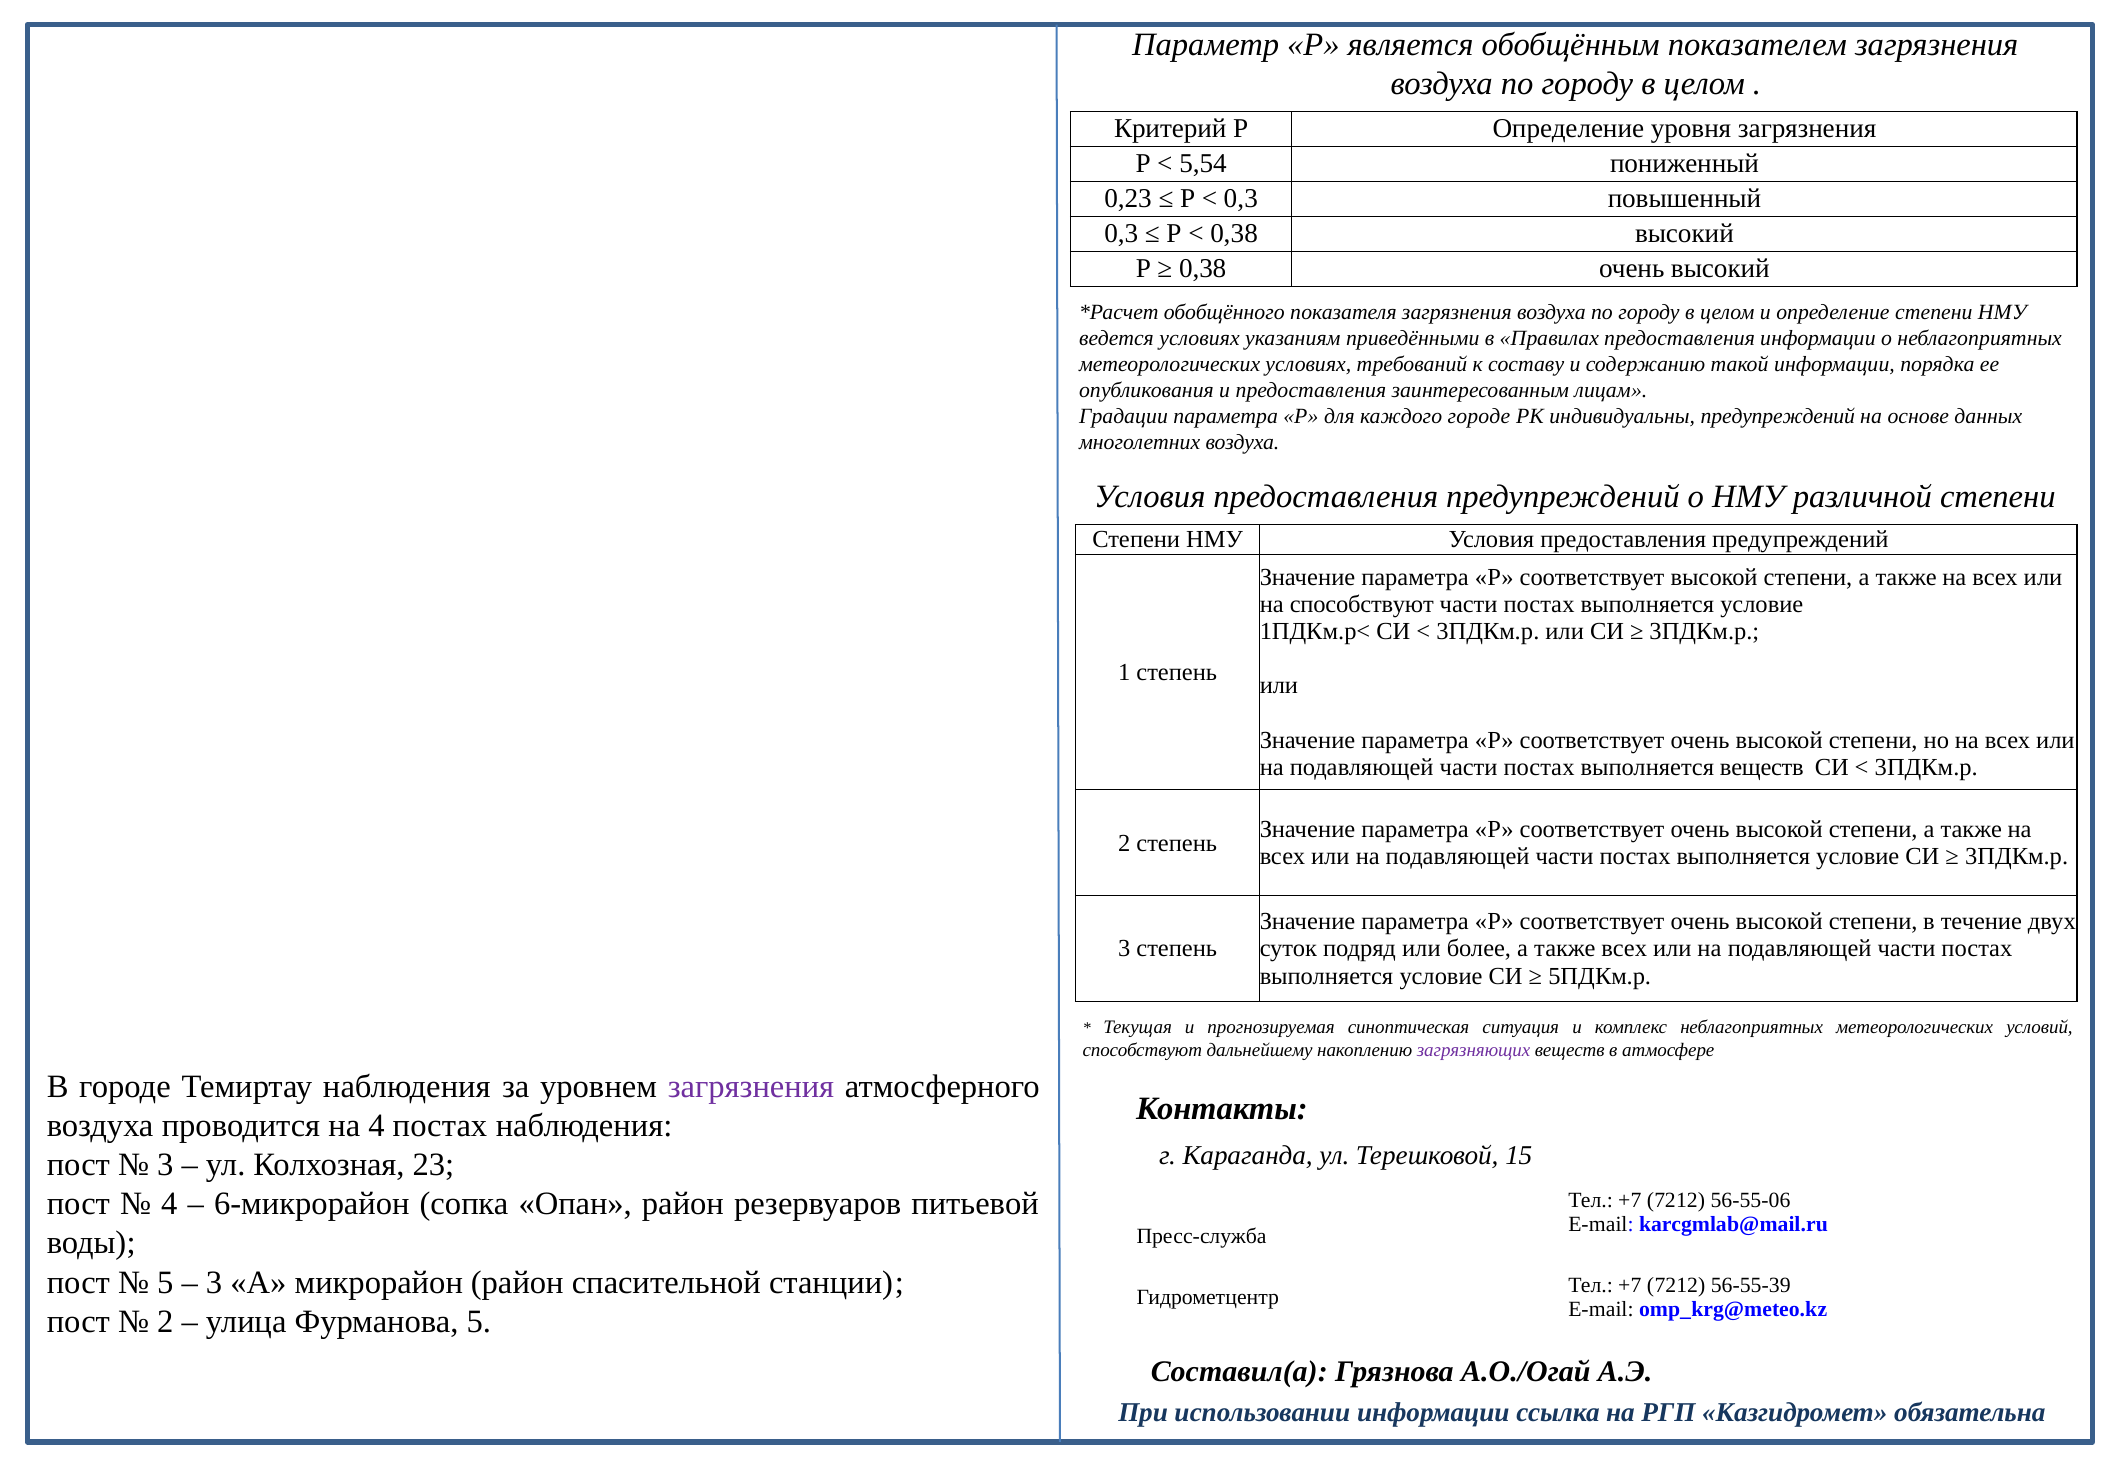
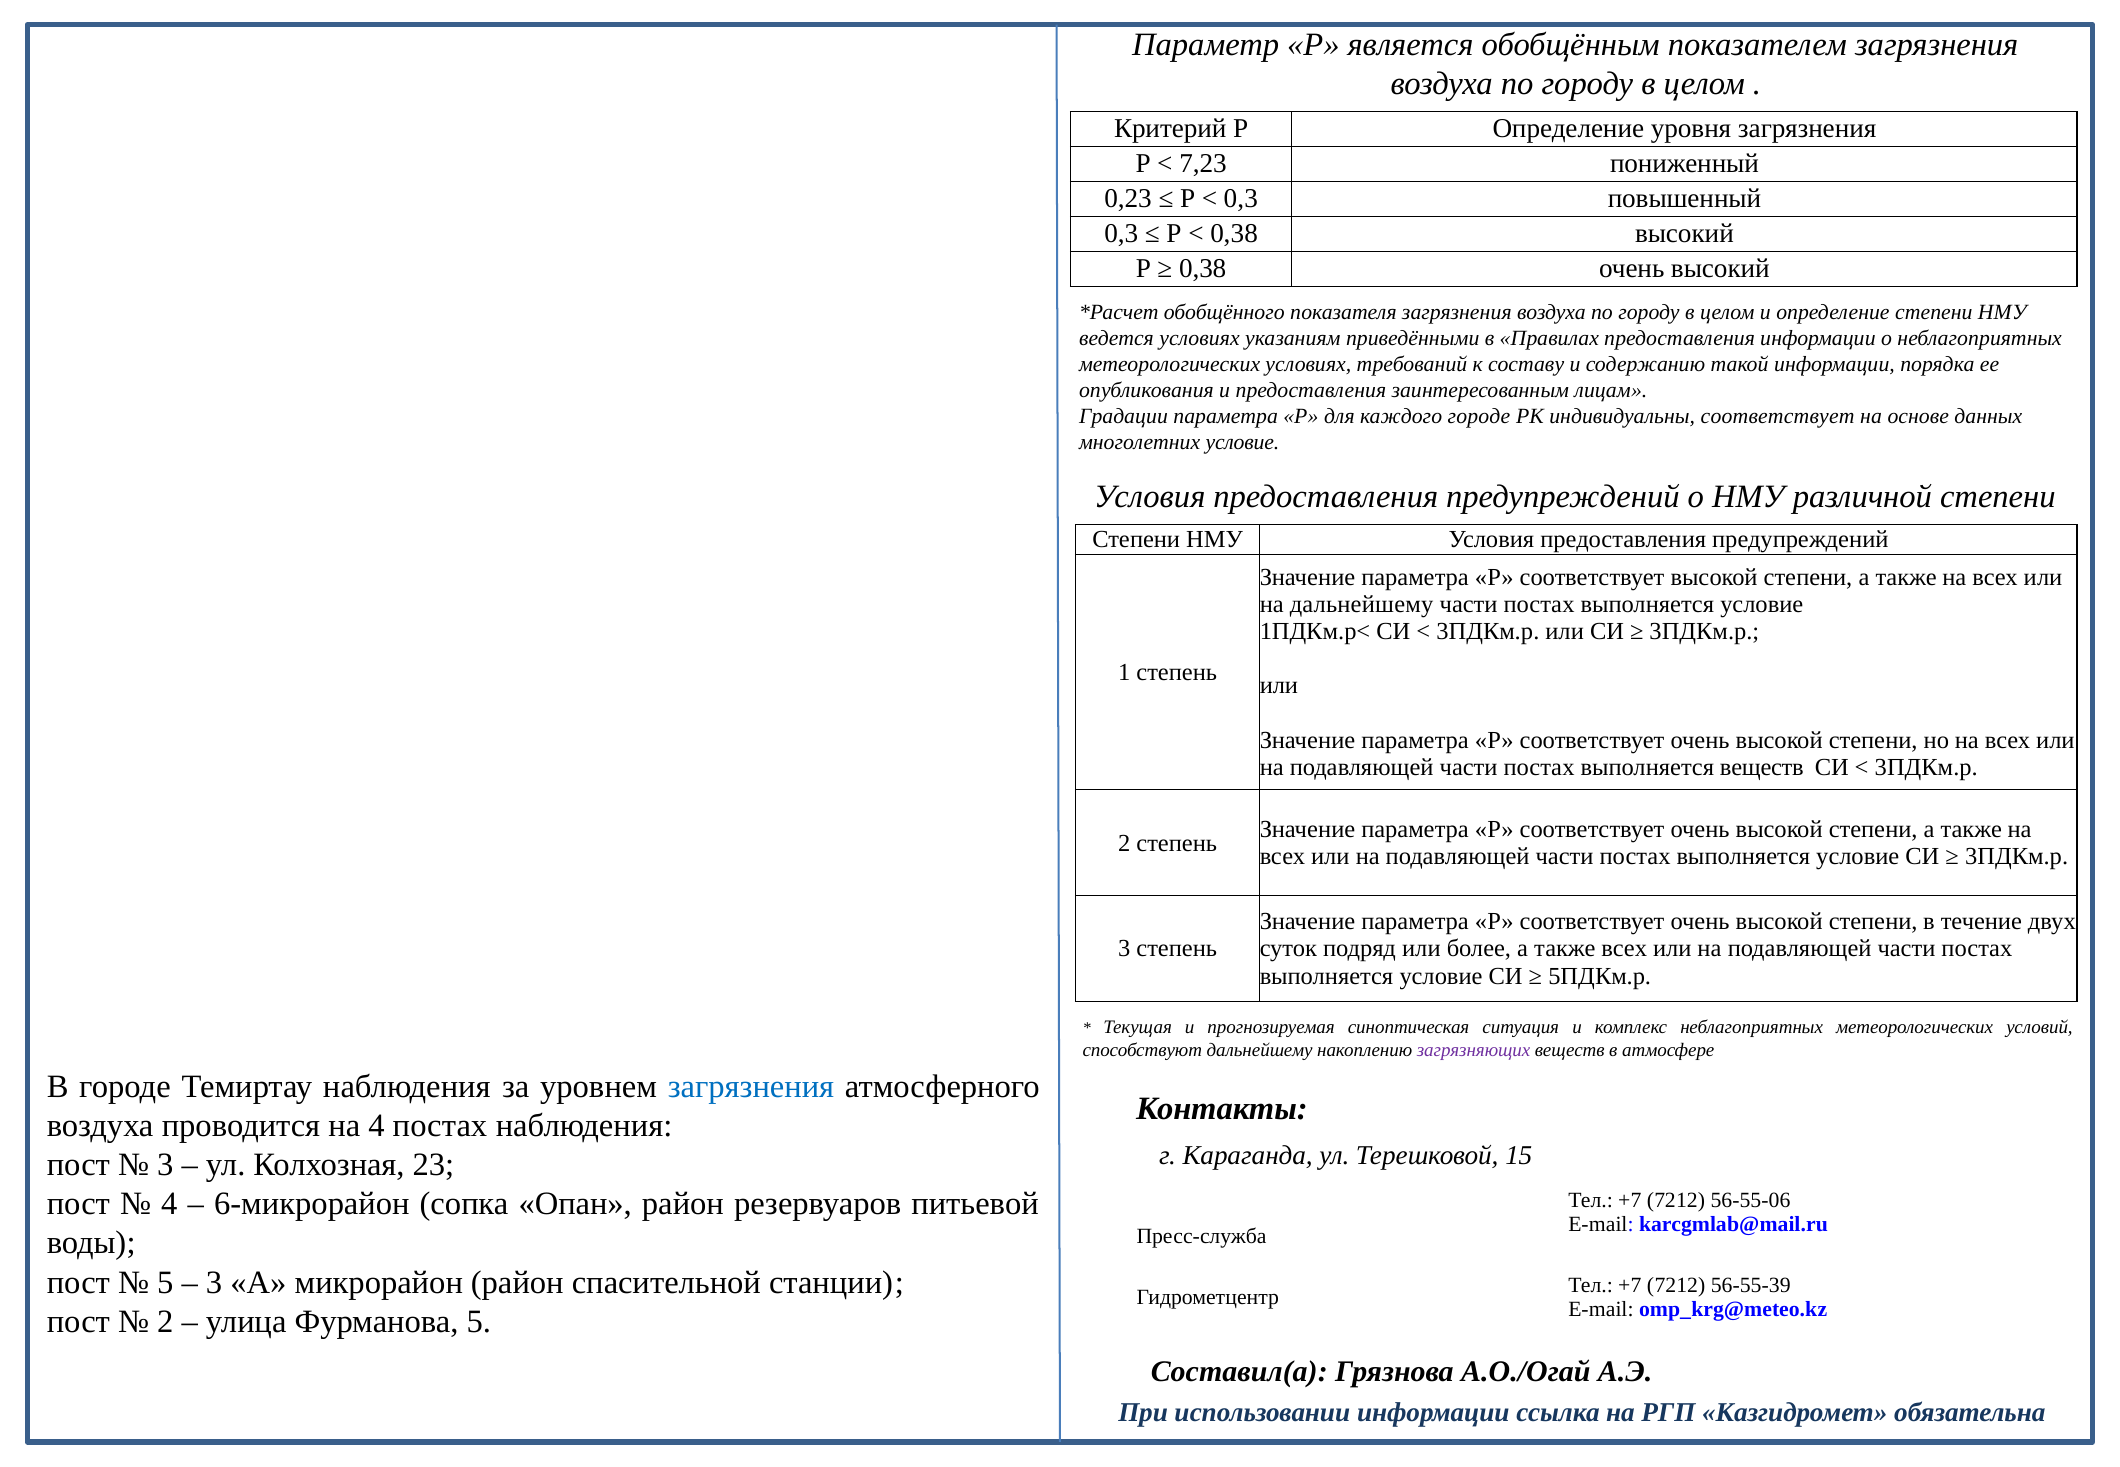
5,54: 5,54 -> 7,23 (1203, 164)
индивидуальны предупреждений: предупреждений -> соответствует (1778, 416)
многолетних воздуха: воздуха -> условие (1242, 442)
на способствуют: способствуют -> дальнейшему (1362, 605)
загрязнения colour: purple -> blue (751, 1087)
